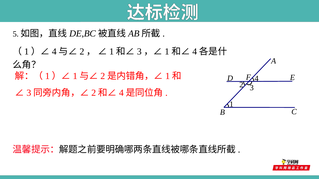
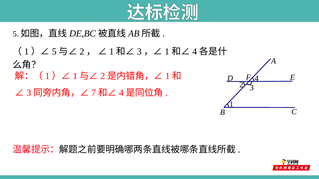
4: 4 -> 5 (54, 52)
2: 2 -> 7 (94, 93)
